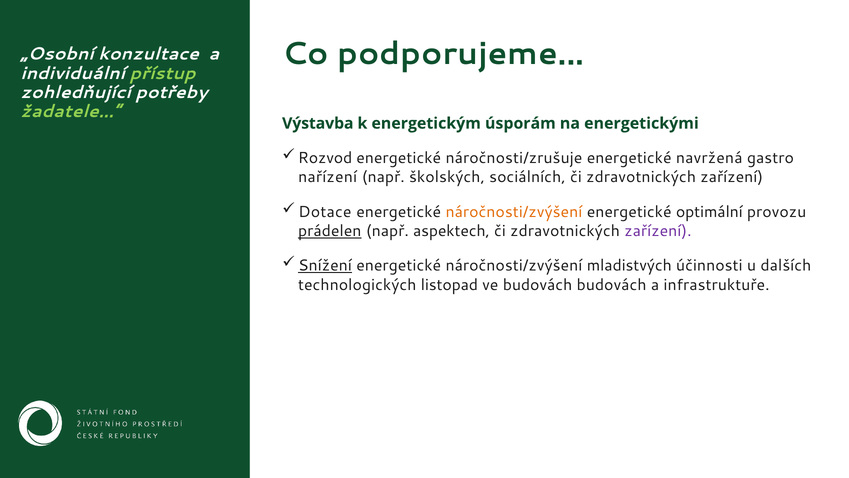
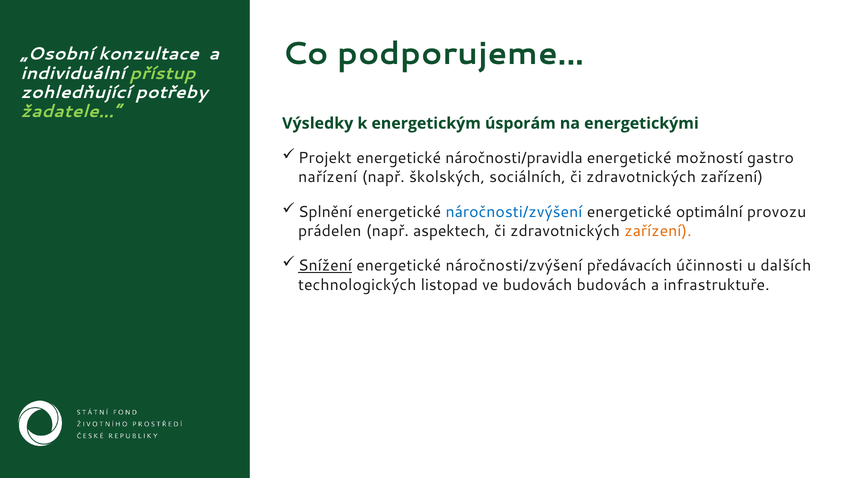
Výstavba: Výstavba -> Výsledky (318, 123)
Rozvod: Rozvod -> Projekt (325, 158)
náročnosti/zrušuje: náročnosti/zrušuje -> náročnosti/pravidla (514, 158)
navržená: navržená -> možností (709, 158)
Dotace: Dotace -> Splnění (325, 212)
náročnosti/zvýšení colour: orange -> blue (514, 212)
prádelen underline: present -> none (330, 231)
zařízení colour: purple -> orange (658, 231)
mladistvých: mladistvých -> předávacích (629, 265)
